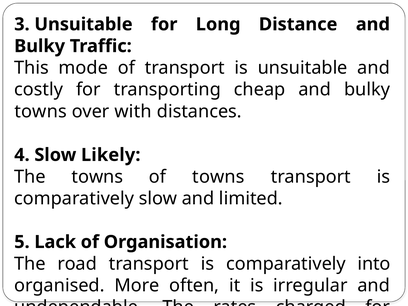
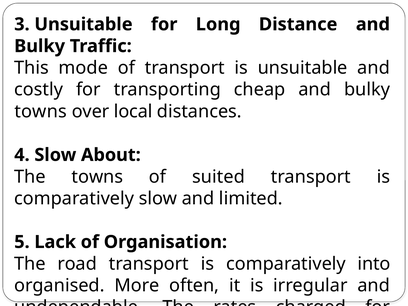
with: with -> local (133, 111)
Likely: Likely -> About (111, 155)
of towns: towns -> suited (219, 177)
